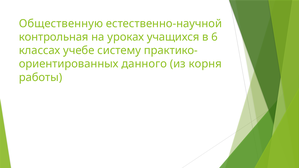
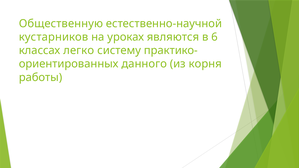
контрольная: контрольная -> кустарников (54, 37)
учащихся: учащихся -> являются (173, 37)
учебе: учебе -> легко (79, 50)
